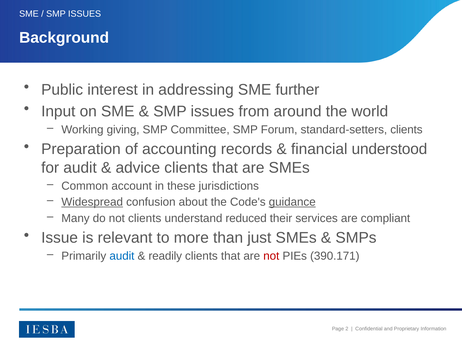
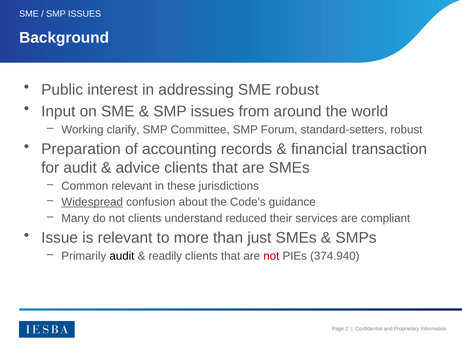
SME further: further -> robust (297, 90)
giving: giving -> clarify (123, 129)
standard-setters clients: clients -> robust (406, 129)
understood: understood -> transaction (389, 149)
Common account: account -> relevant (132, 186)
guidance underline: present -> none (292, 202)
audit colour: blue -> black (122, 256)
390.171: 390.171 -> 374.940 (335, 256)
